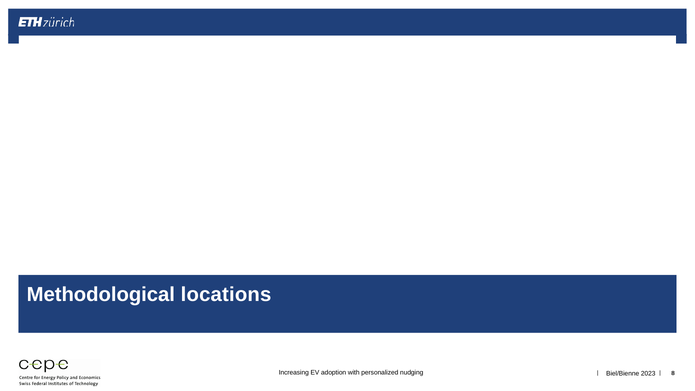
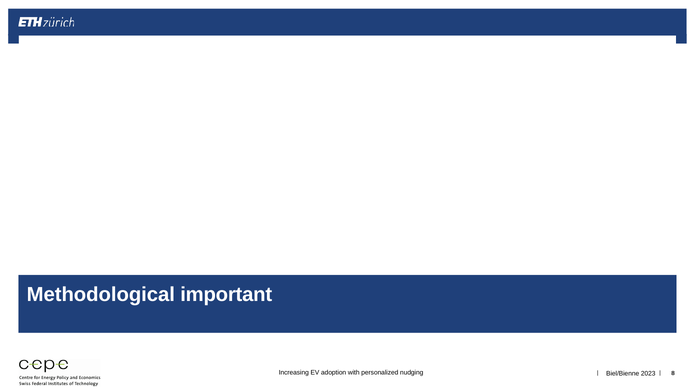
locations: locations -> important (226, 295)
